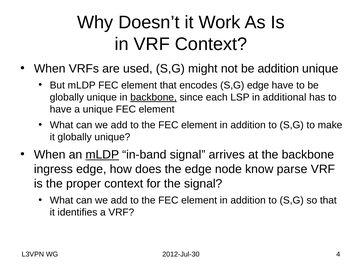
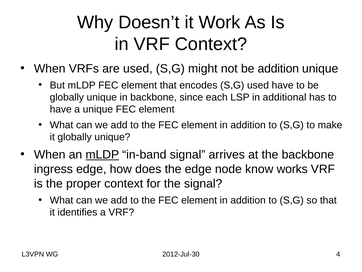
S,G edge: edge -> used (258, 85)
backbone underline: present -> none (154, 97)
parse: parse -> works (292, 169)
